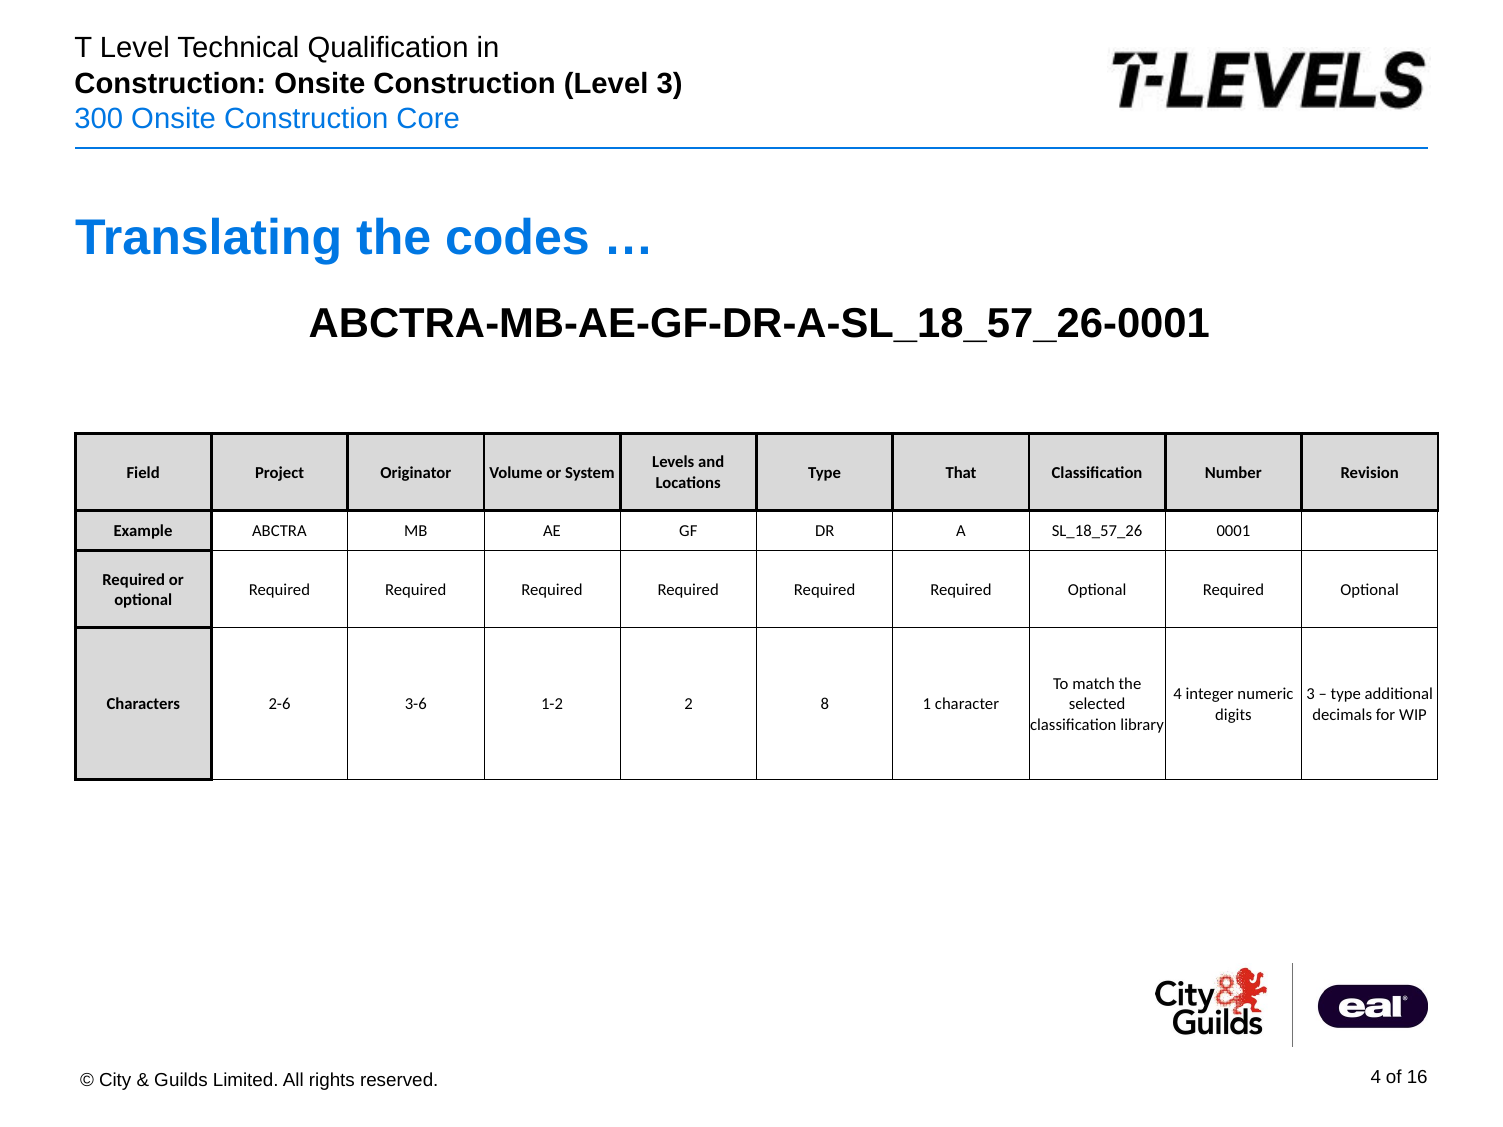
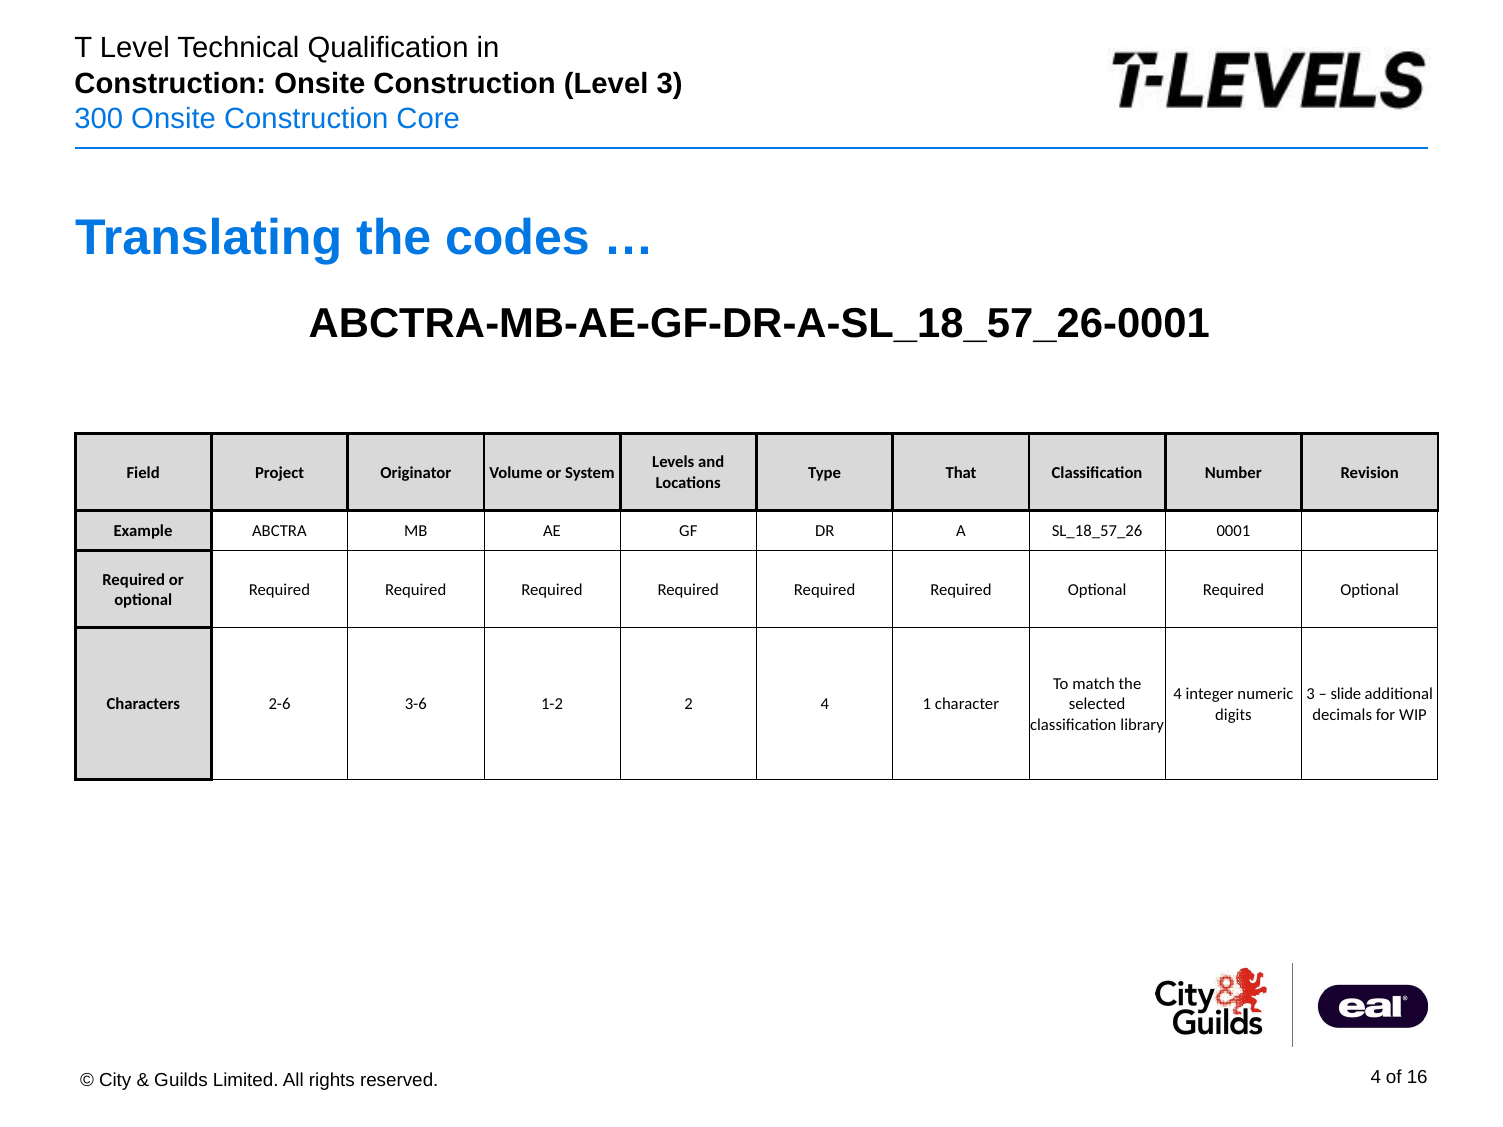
type: type -> slide (1346, 694)
2 8: 8 -> 4 (825, 705)
